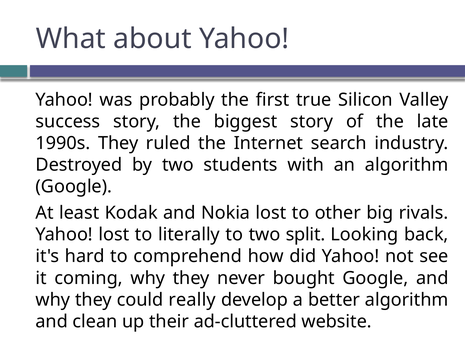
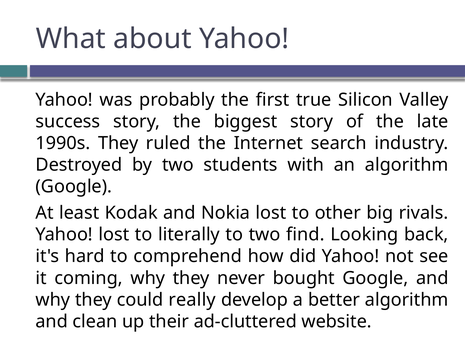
split: split -> find (305, 234)
